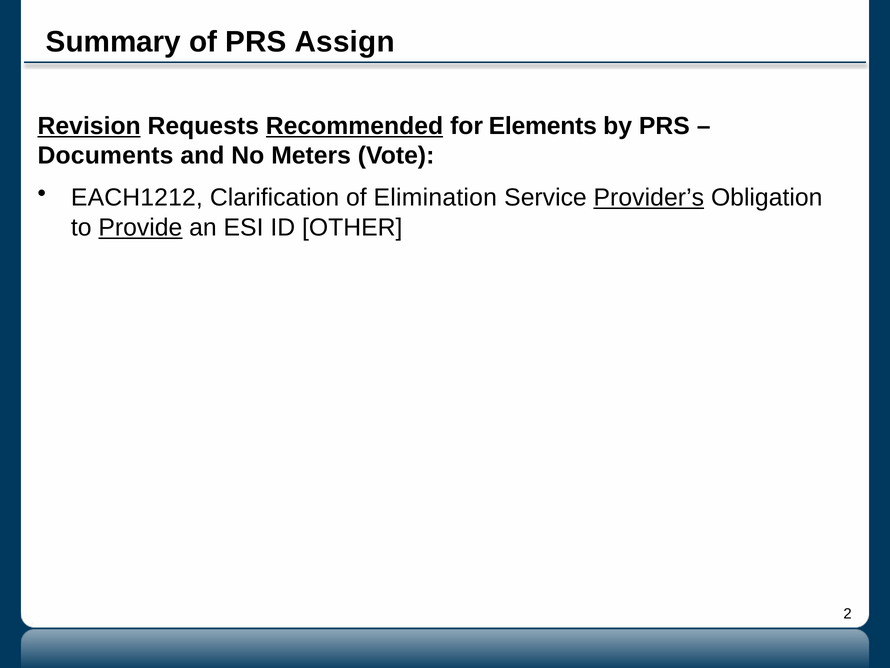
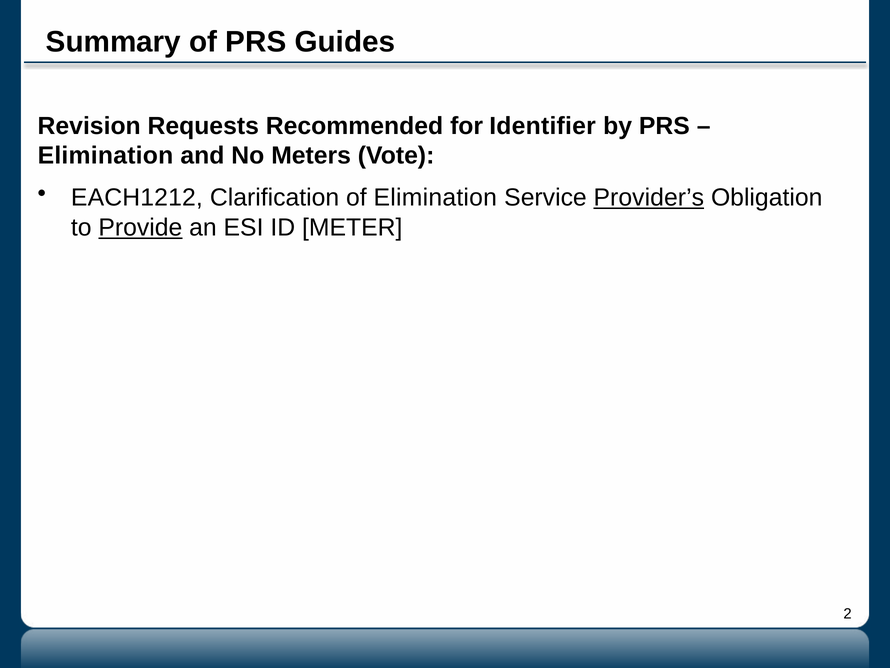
Assign: Assign -> Guides (345, 42)
Revision underline: present -> none (89, 126)
Recommended underline: present -> none (354, 126)
Elements: Elements -> Identifier (543, 126)
Documents: Documents -> Elimination (105, 155)
OTHER: OTHER -> METER (352, 227)
